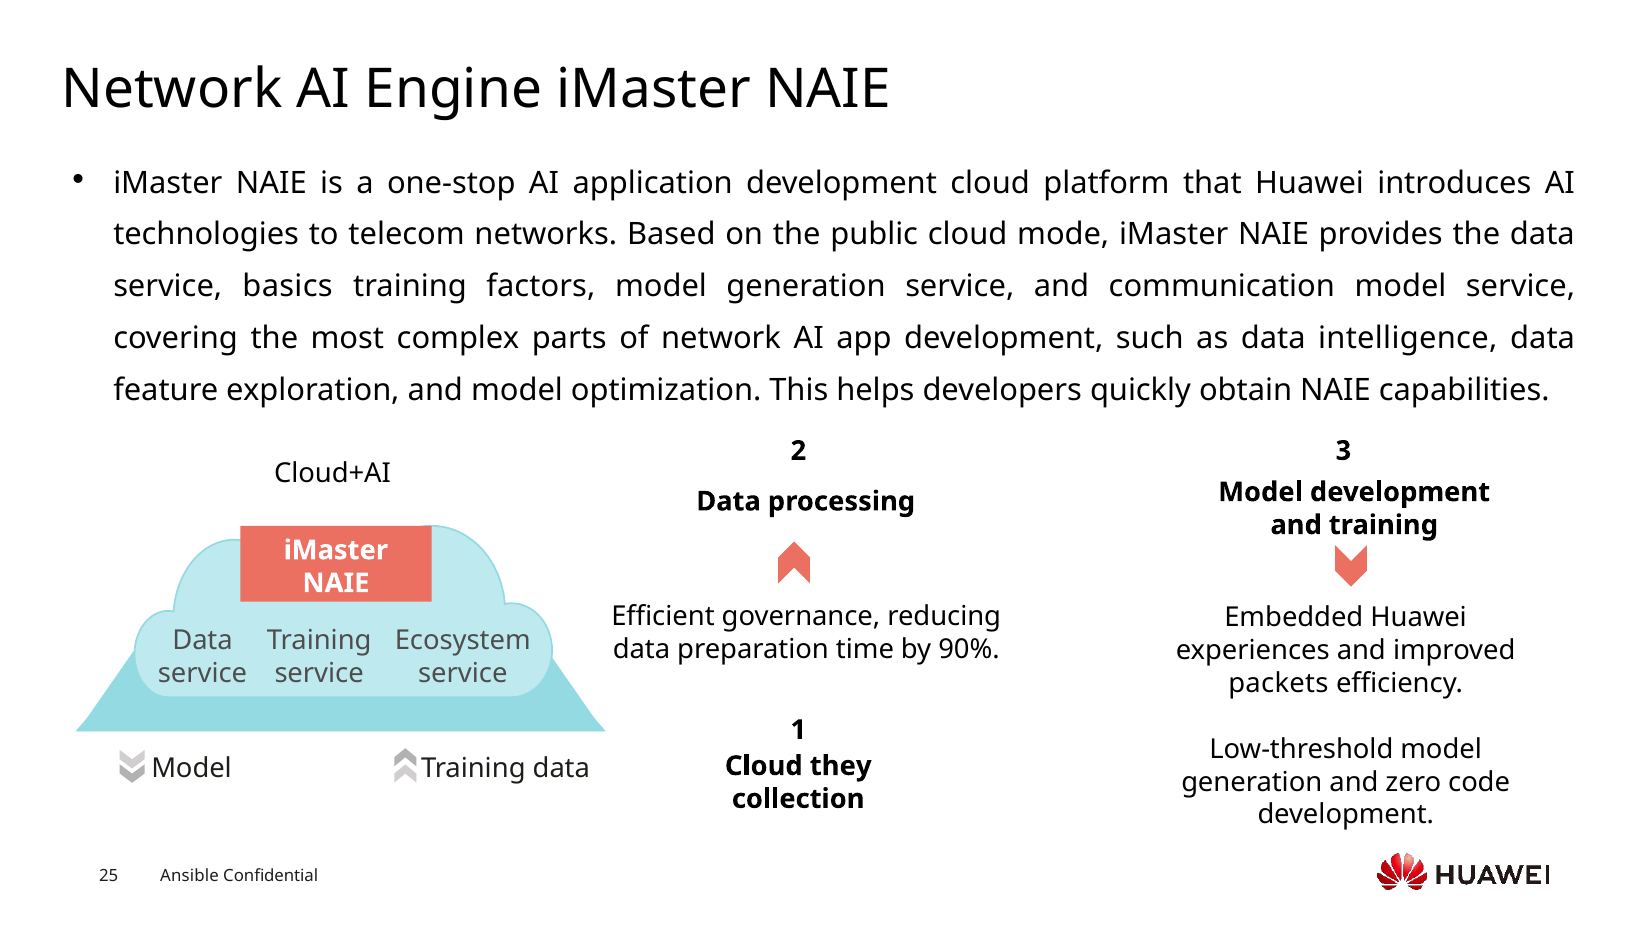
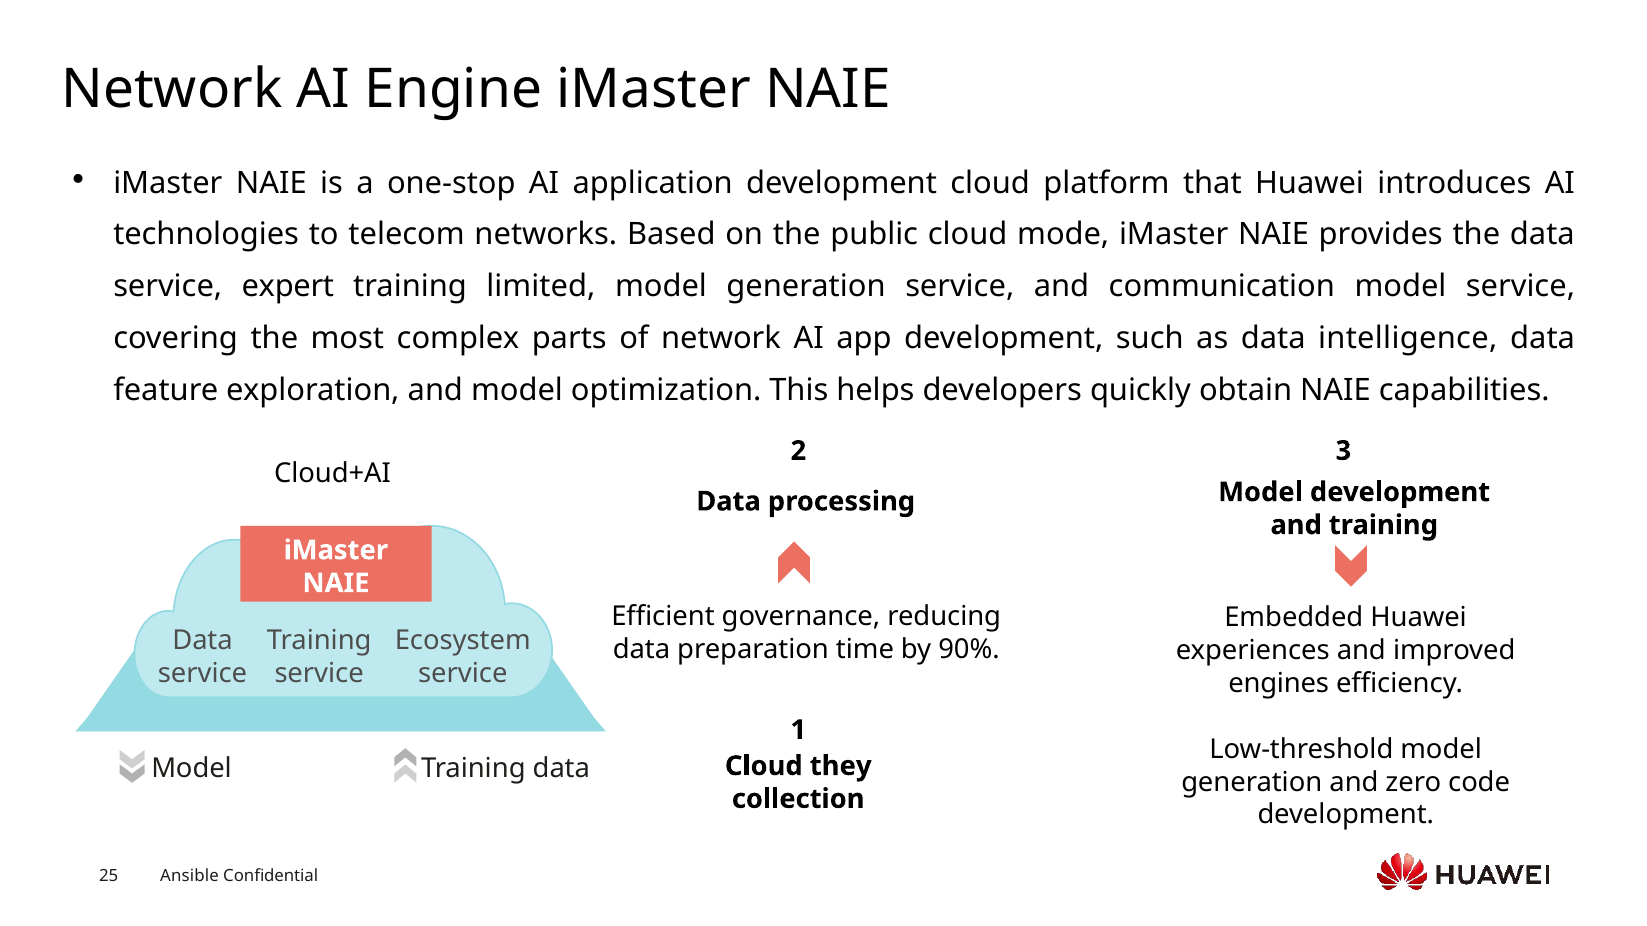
basics: basics -> expert (288, 287)
factors: factors -> limited (541, 287)
packets: packets -> engines (1279, 684)
